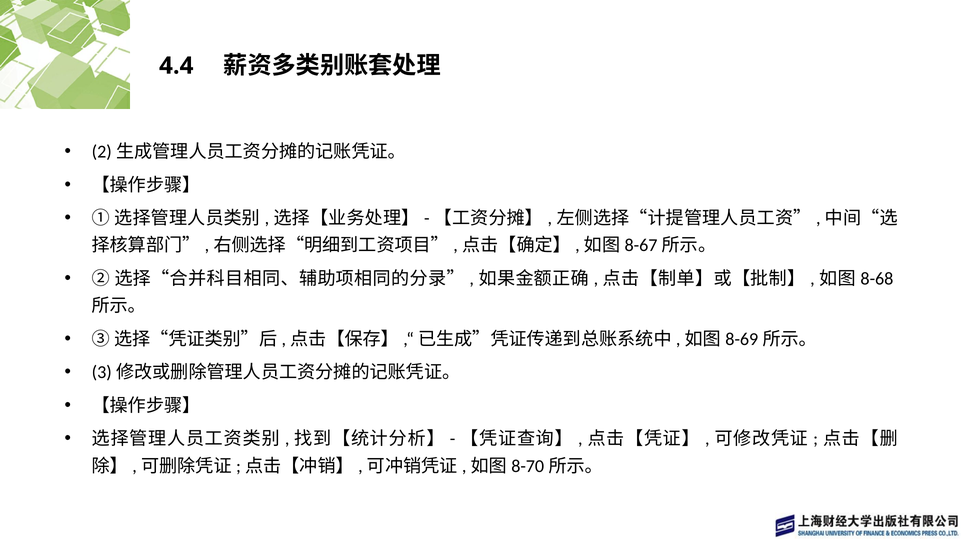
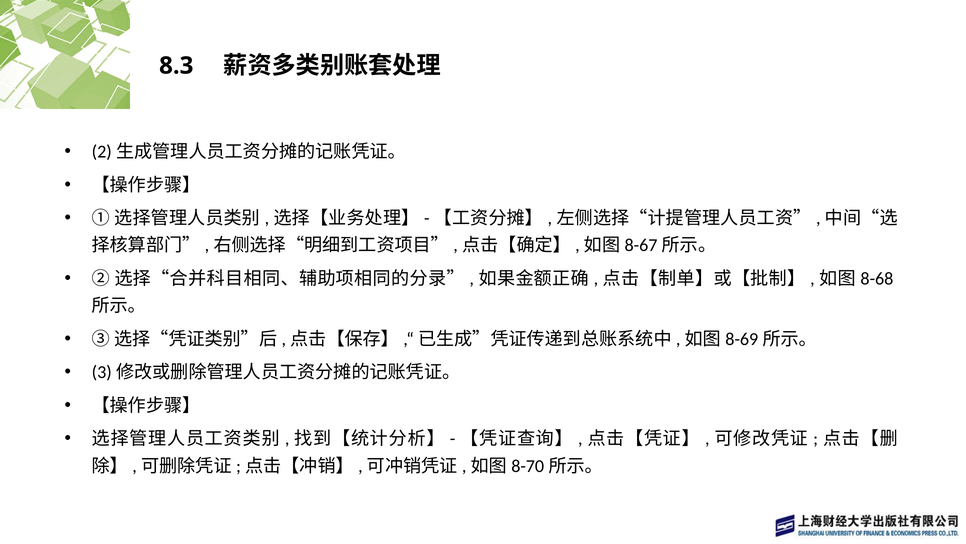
4.4: 4.4 -> 8.3 (176, 66)
